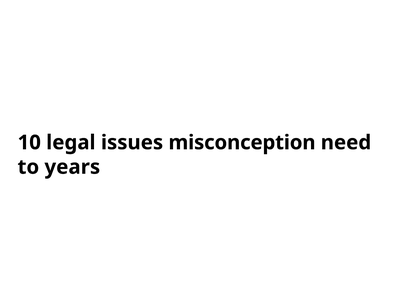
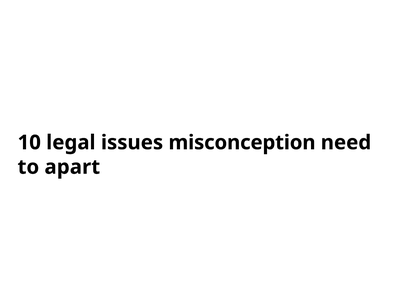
years: years -> apart (72, 167)
